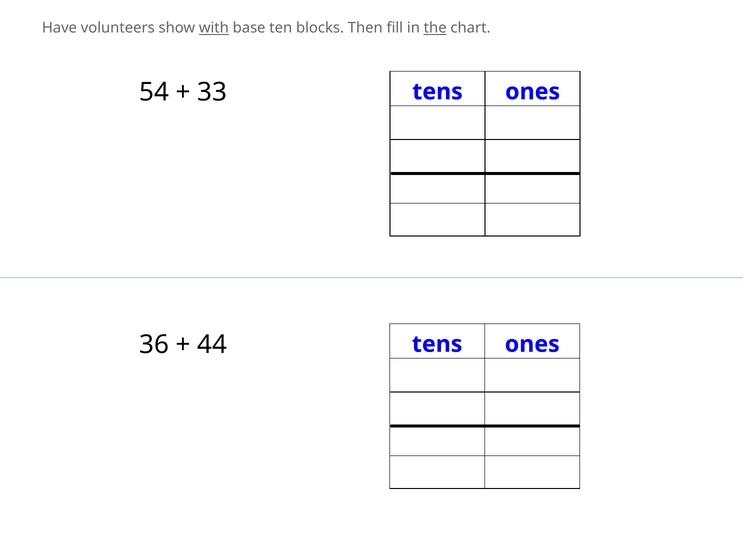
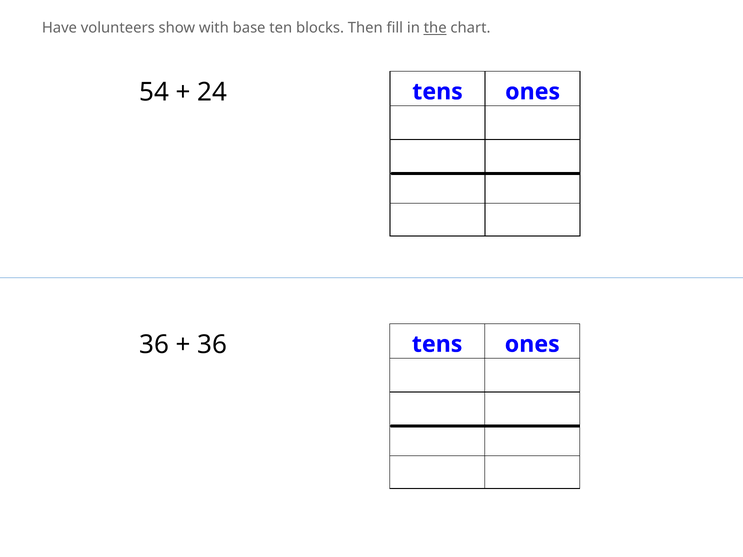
with underline: present -> none (214, 28)
33: 33 -> 24 (212, 92)
44: 44 -> 36 (212, 345)
